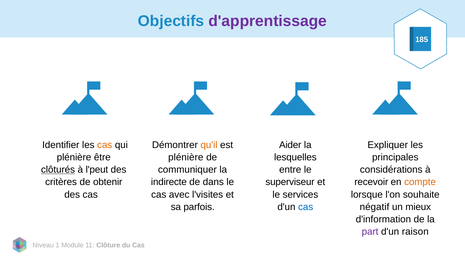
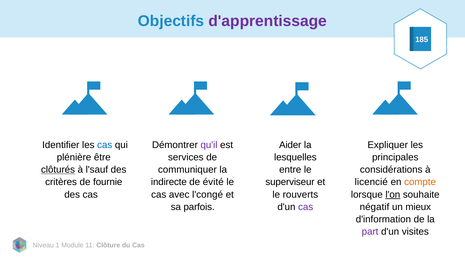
cas colour: orange -> blue (105, 145)
qu'il colour: orange -> purple (209, 145)
plénière: plénière -> services (186, 158)
l'peut: l'peut -> l'sauf (97, 170)
obtenir: obtenir -> fournie (108, 182)
dans: dans -> évité (213, 182)
recevoir: recevoir -> licencié (371, 182)
l'visites: l'visites -> l'congé (208, 195)
services: services -> rouverts (300, 195)
l'on underline: none -> present (393, 195)
cas colour: blue -> purple (306, 207)
raison: raison -> visites (415, 232)
